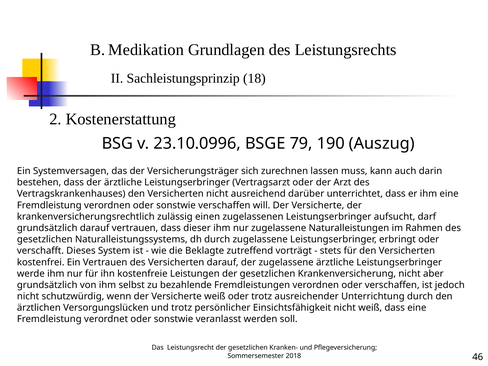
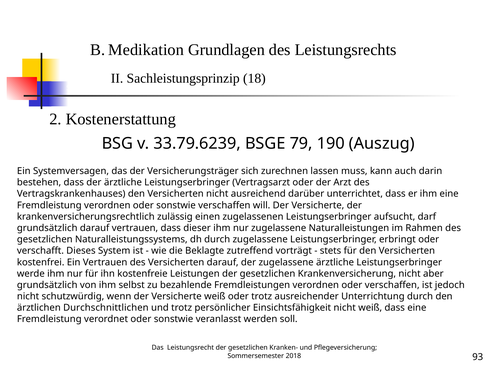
23.10.0996: 23.10.0996 -> 33.79.6239 (197, 143)
Versorgungslücken: Versorgungslücken -> Durchschnittlichen (106, 308)
46: 46 -> 93 (478, 357)
